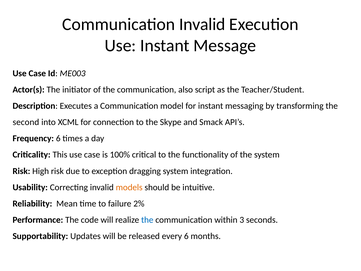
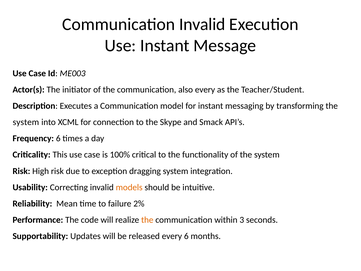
also script: script -> every (205, 90)
second: second -> system (26, 122)
the colour: blue -> orange (147, 220)
